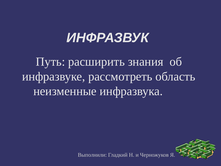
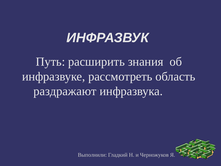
неизменные: неизменные -> раздражают (65, 91)
